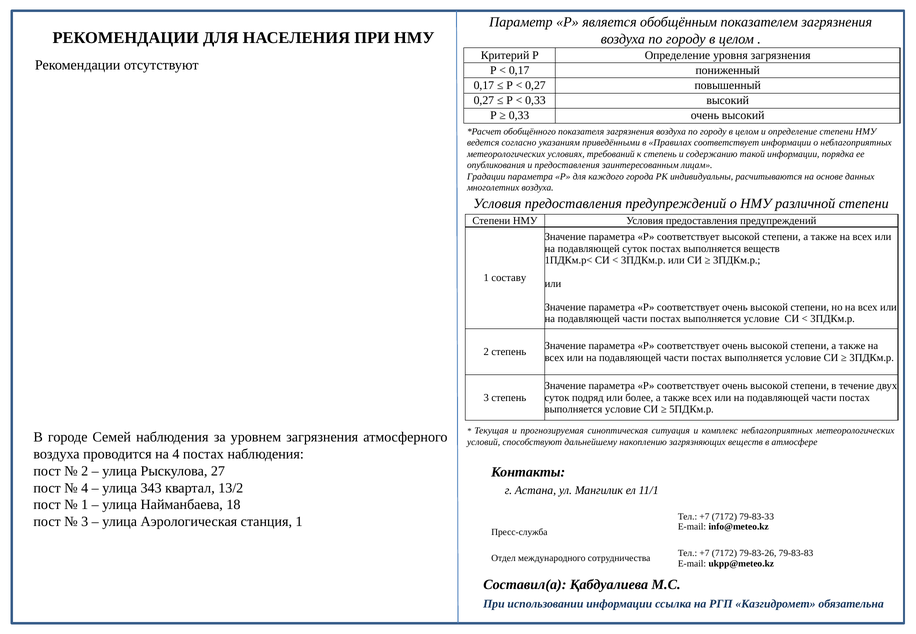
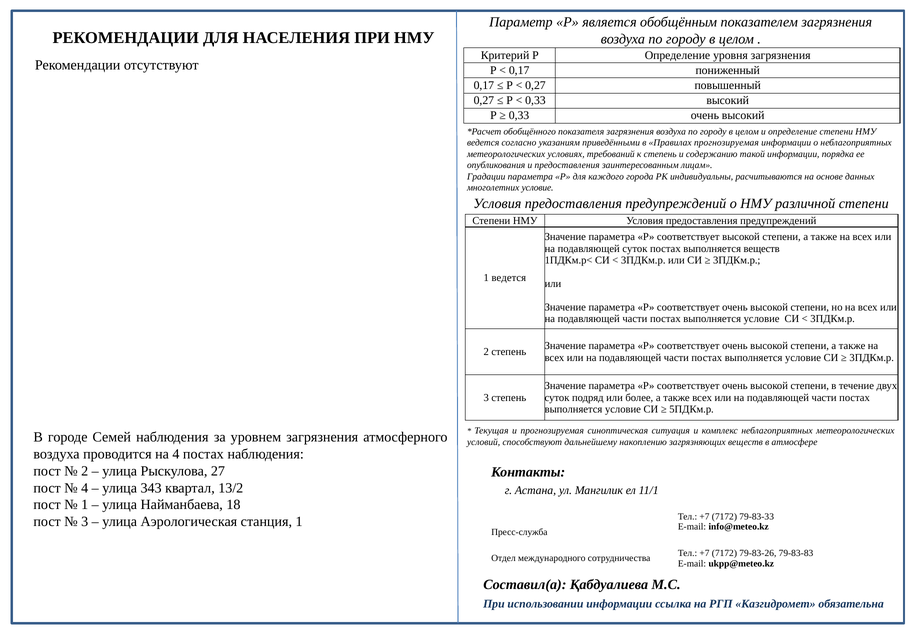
Правилах соответствует: соответствует -> прогнозируемая (726, 143)
многолетних воздуха: воздуха -> условие (538, 188)
1 составу: составу -> ведется (509, 278)
